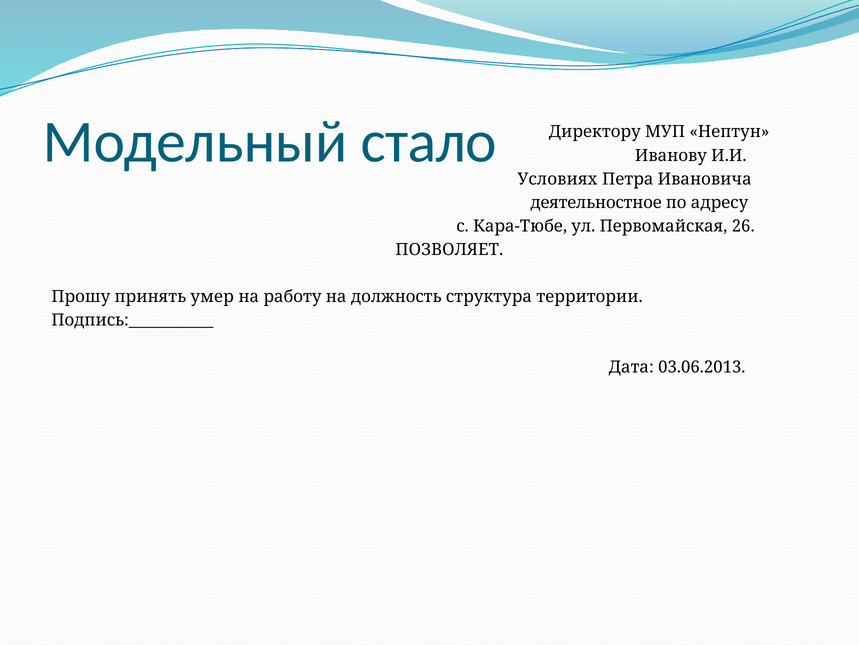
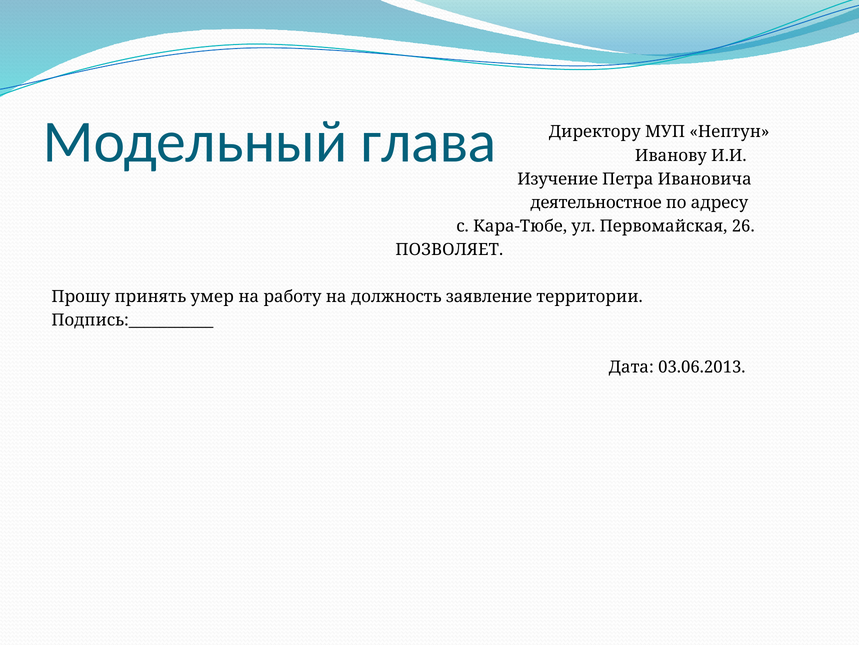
стало: стало -> глава (429, 142)
Условиях: Условиях -> Изучение (558, 179)
структура: структура -> заявление (489, 296)
